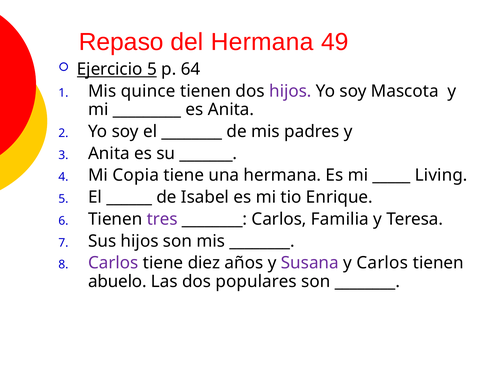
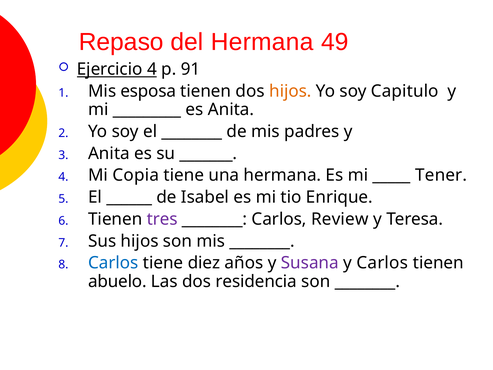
Ejercicio 5: 5 -> 4 (152, 69)
64: 64 -> 91 (191, 69)
quince: quince -> esposa (148, 91)
hijos colour: purple -> orange (290, 91)
Mascota: Mascota -> Capitulo (405, 91)
Living: Living -> Tener (441, 175)
Familia: Familia -> Review (340, 219)
Carlos colour: purple -> blue (113, 263)
populares: populares -> residencia (256, 281)
